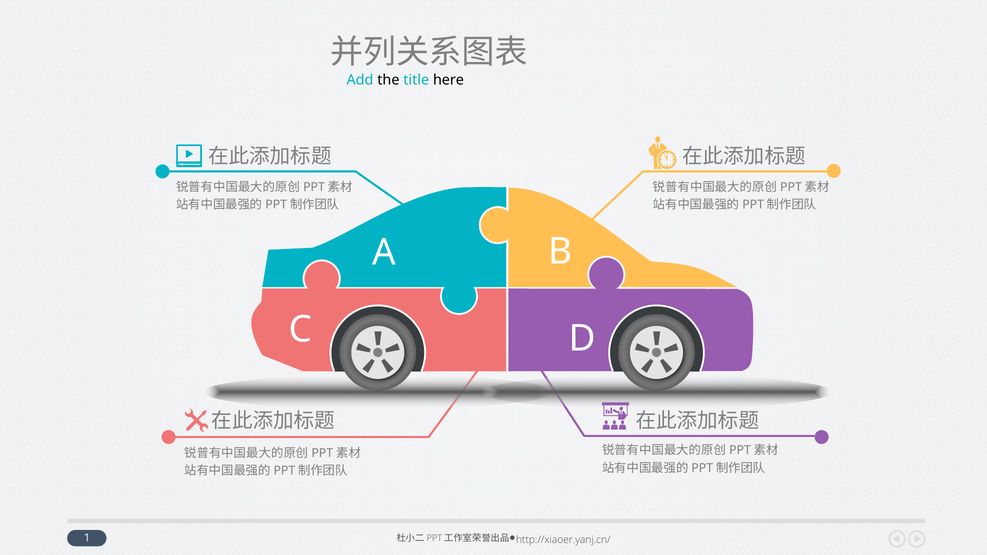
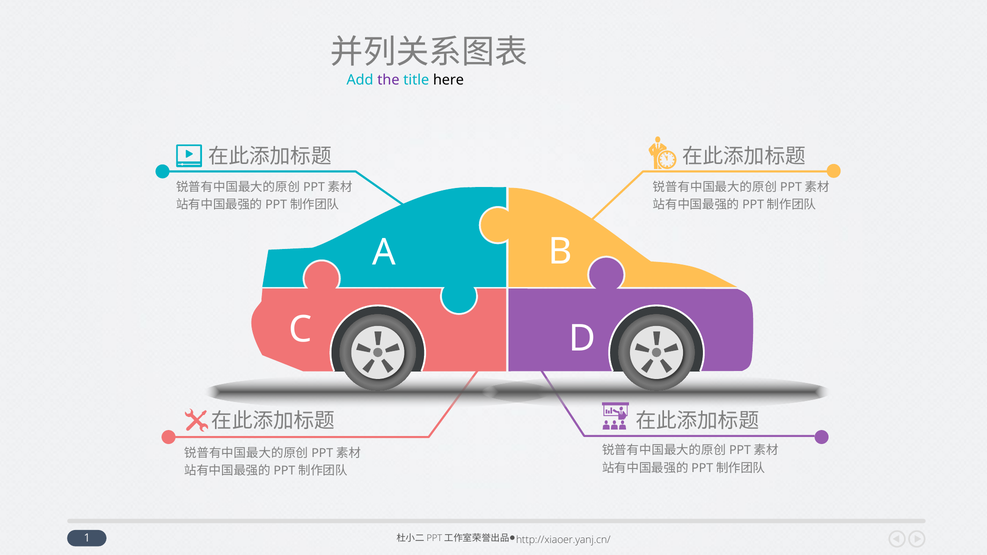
the colour: black -> purple (388, 80)
